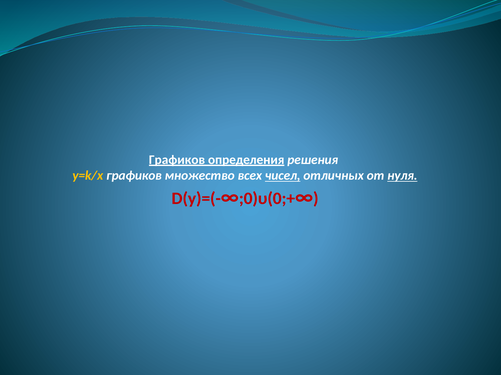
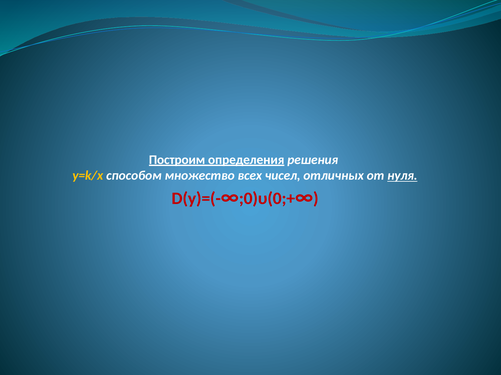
Графиков: Графиков -> Построим (177, 160)
y=k/x графиков: графиков -> способом (134, 176)
чисел underline: present -> none (283, 176)
